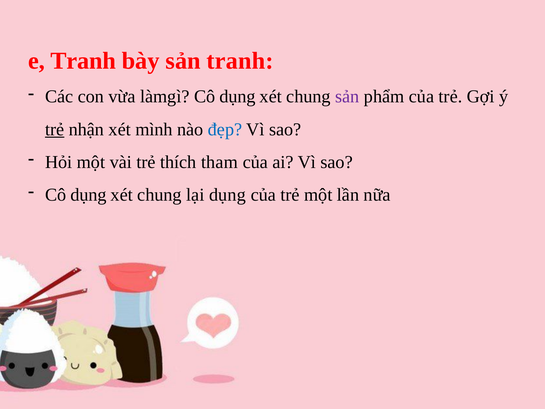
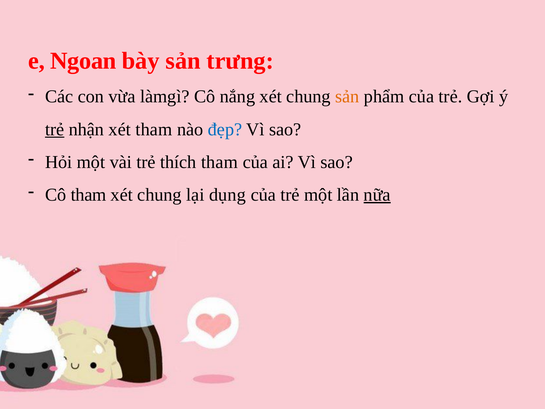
e Tranh: Tranh -> Ngoan (83, 61)
sản tranh: tranh -> trưng (240, 61)
làmgì Cô dụng: dụng -> nắng (237, 97)
sản colour: purple -> orange (347, 97)
xét mình: mình -> tham (154, 129)
dụng: dụng -> tham (89, 195)
nữa underline: none -> present (377, 195)
